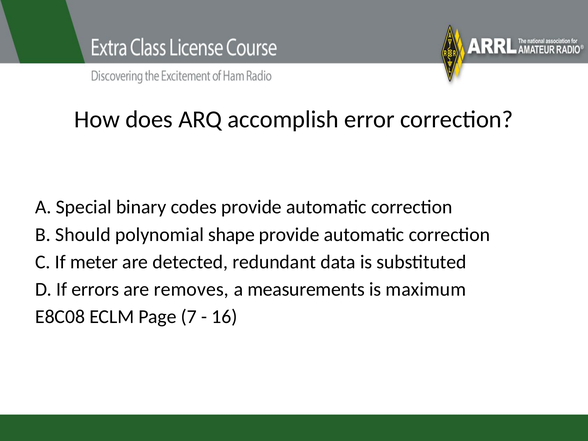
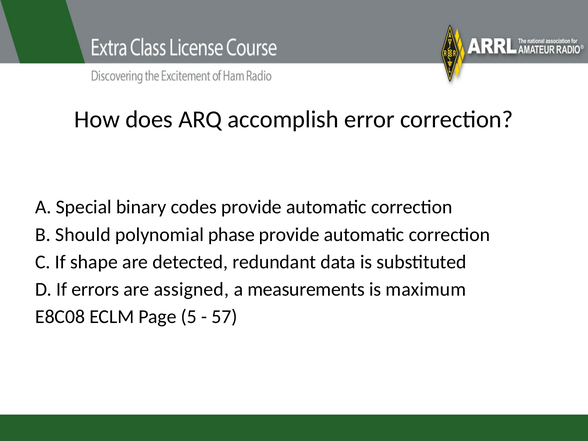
shape: shape -> phase (232, 235)
meter: meter -> shape (94, 262)
removes: removes -> assigned (191, 289)
7: 7 -> 5 (189, 317)
16: 16 -> 57 (225, 317)
